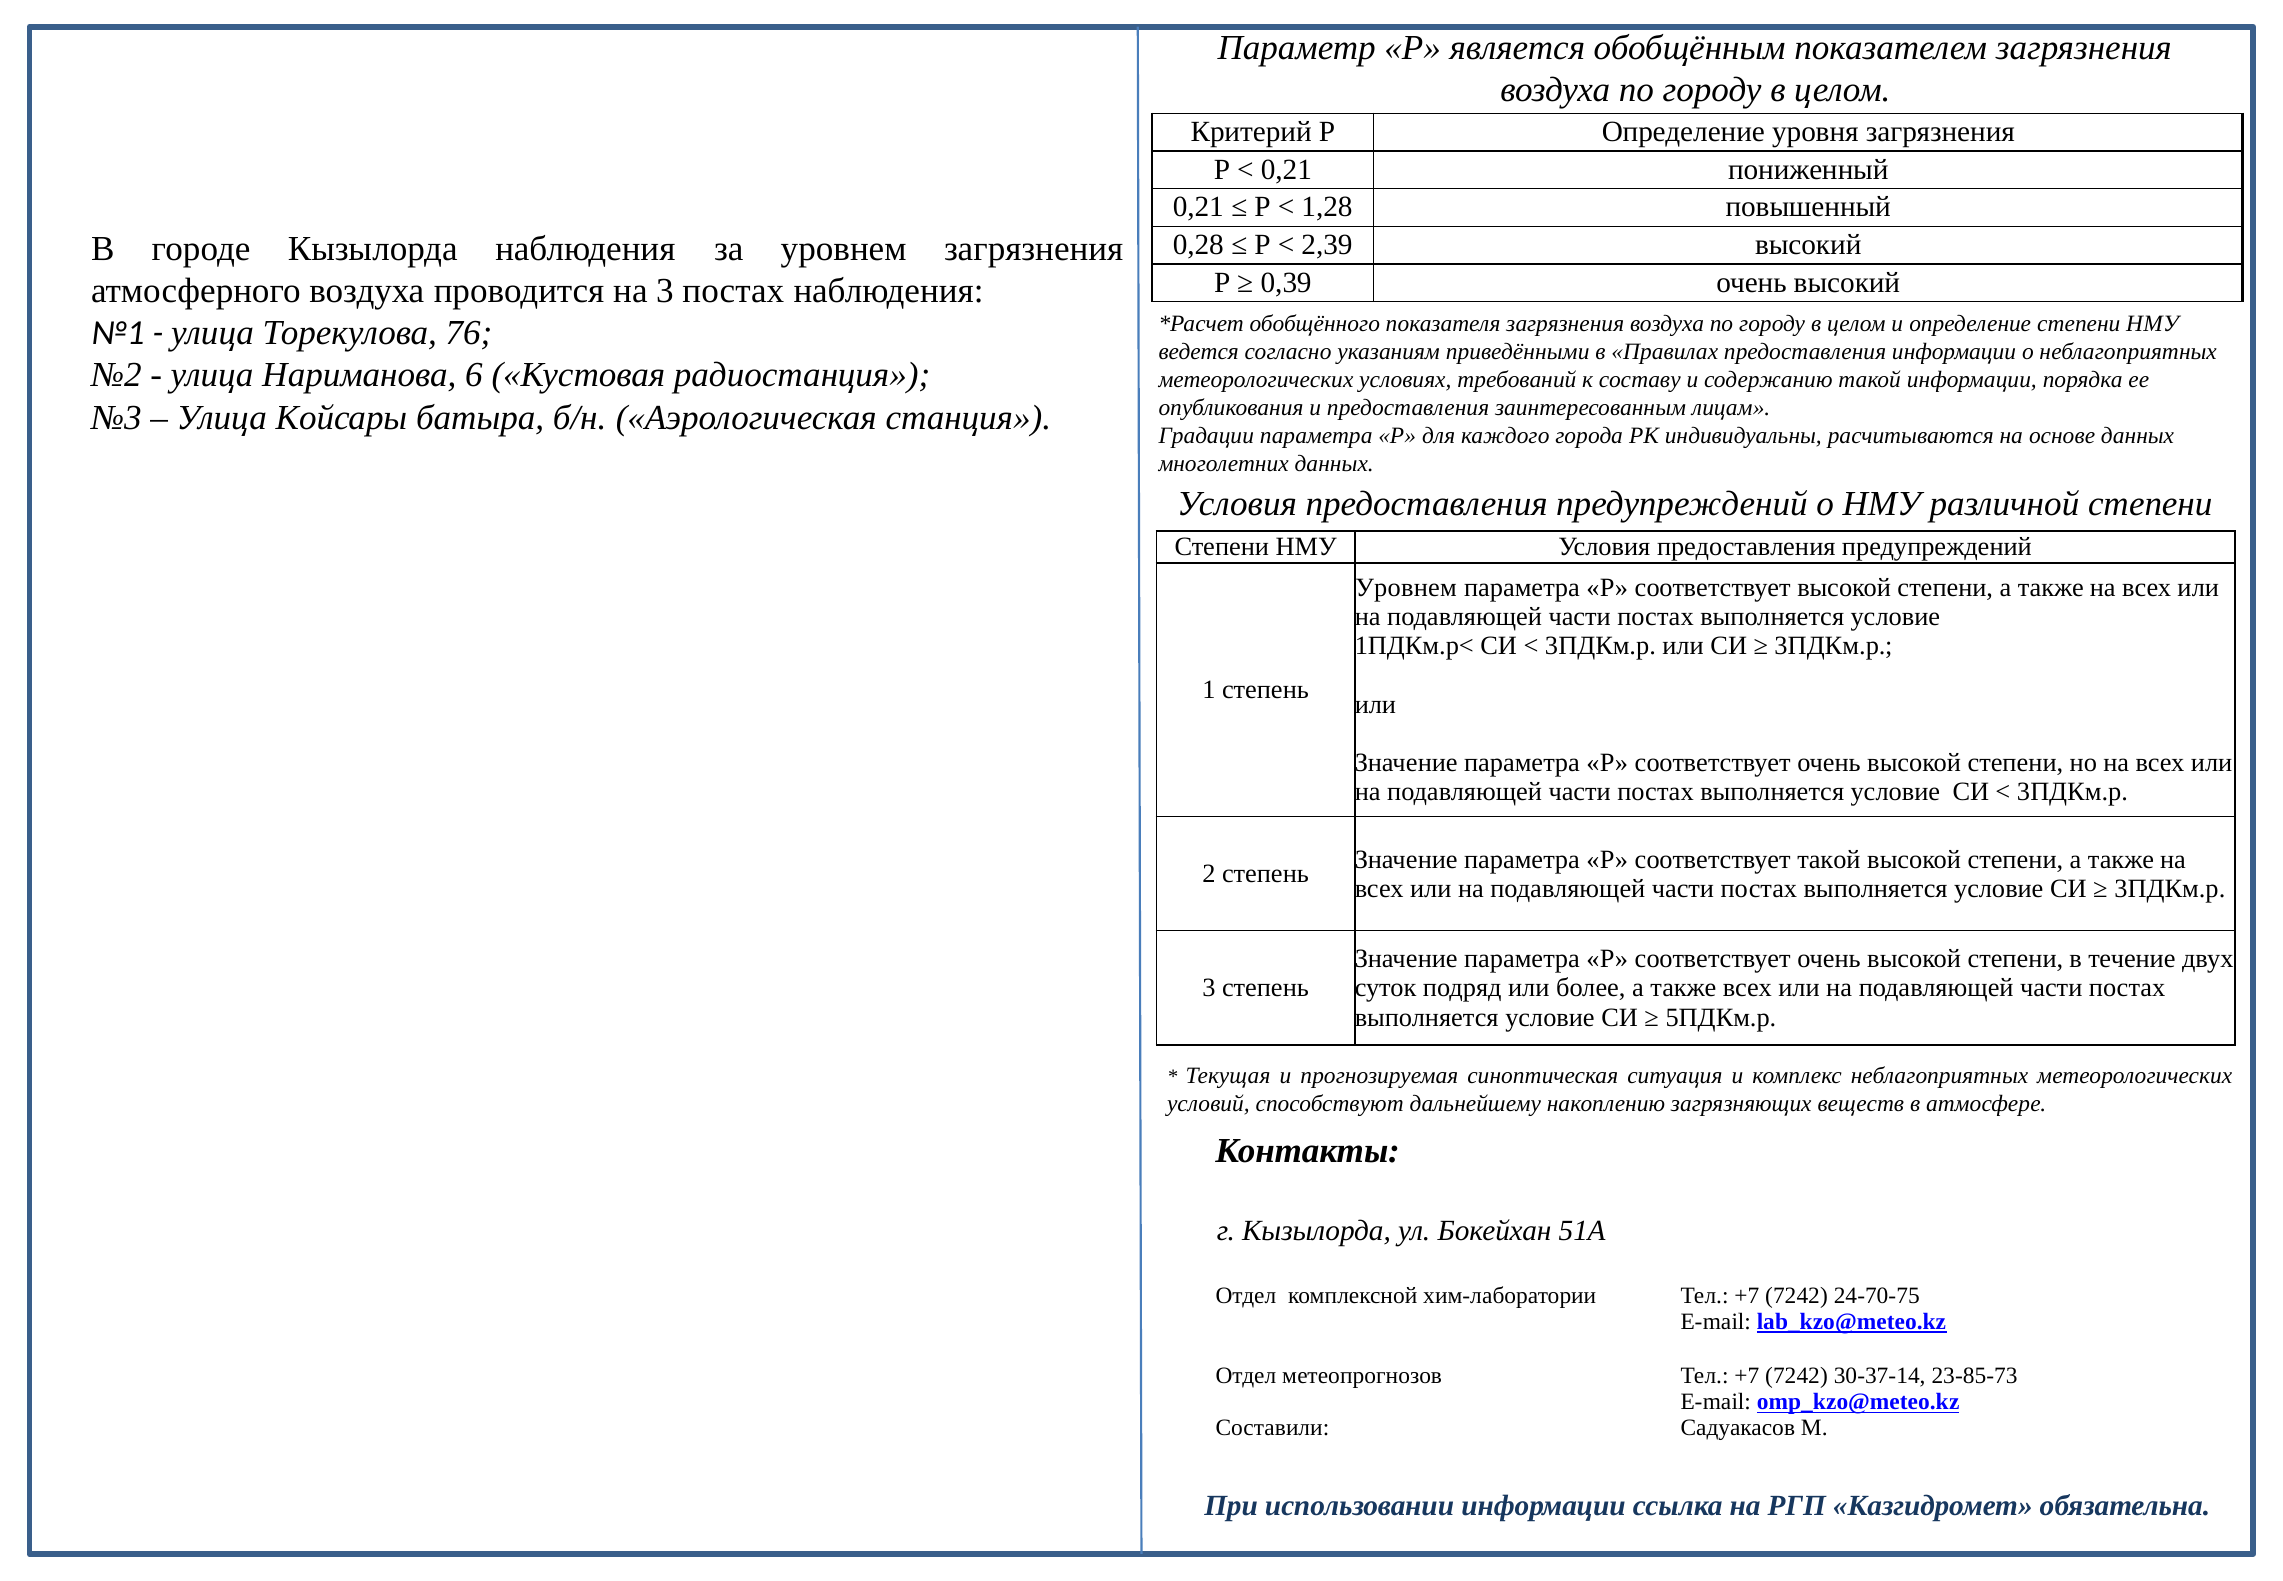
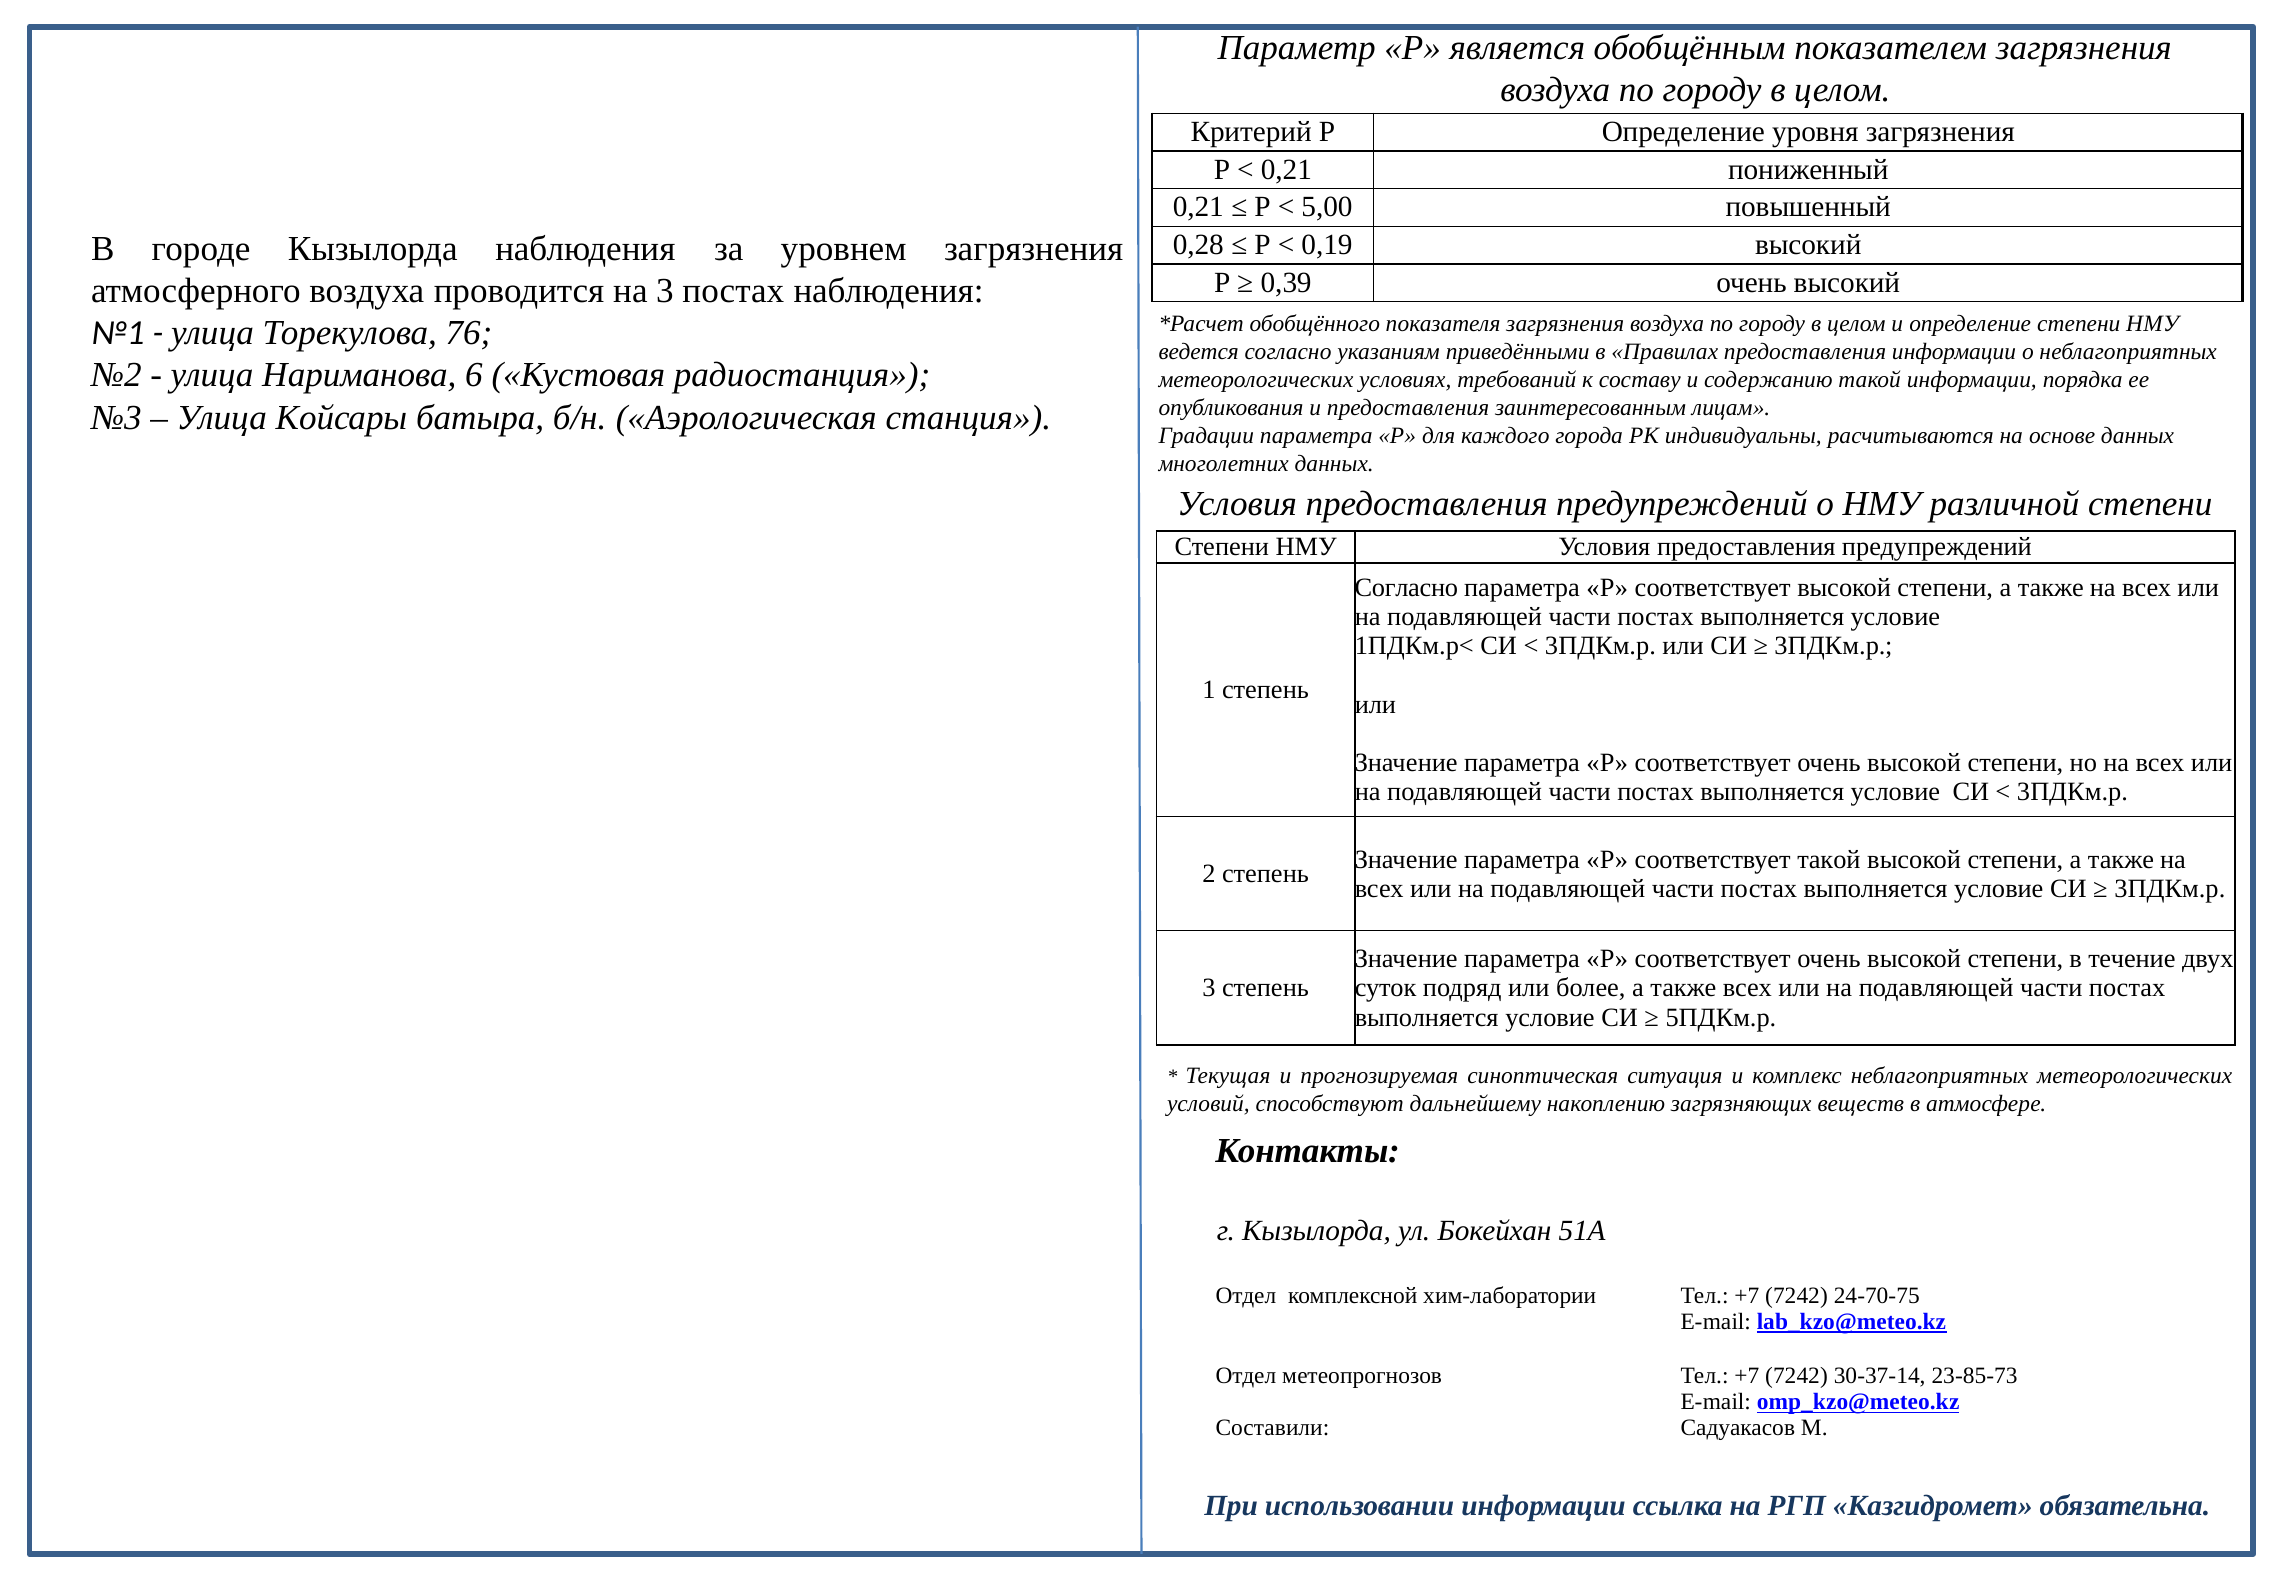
1,28: 1,28 -> 5,00 (1327, 207)
2,39: 2,39 -> 0,19 (1327, 245)
Уровнем: Уровнем -> Согласно (1406, 588)
